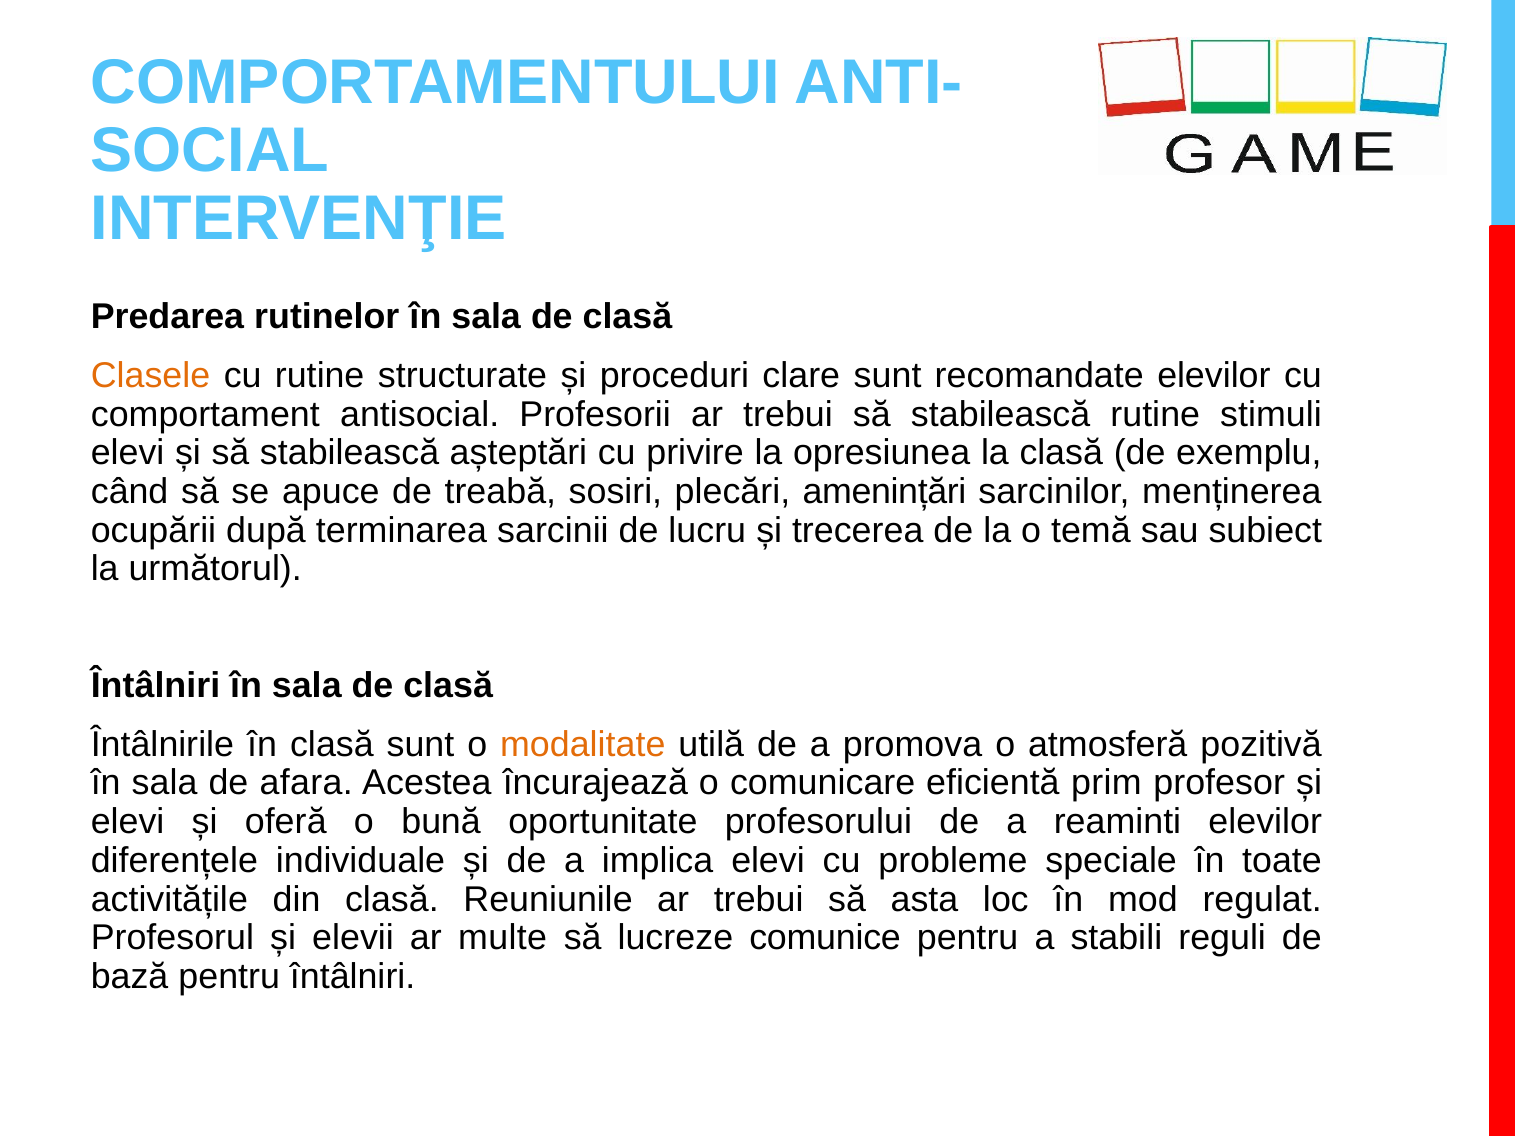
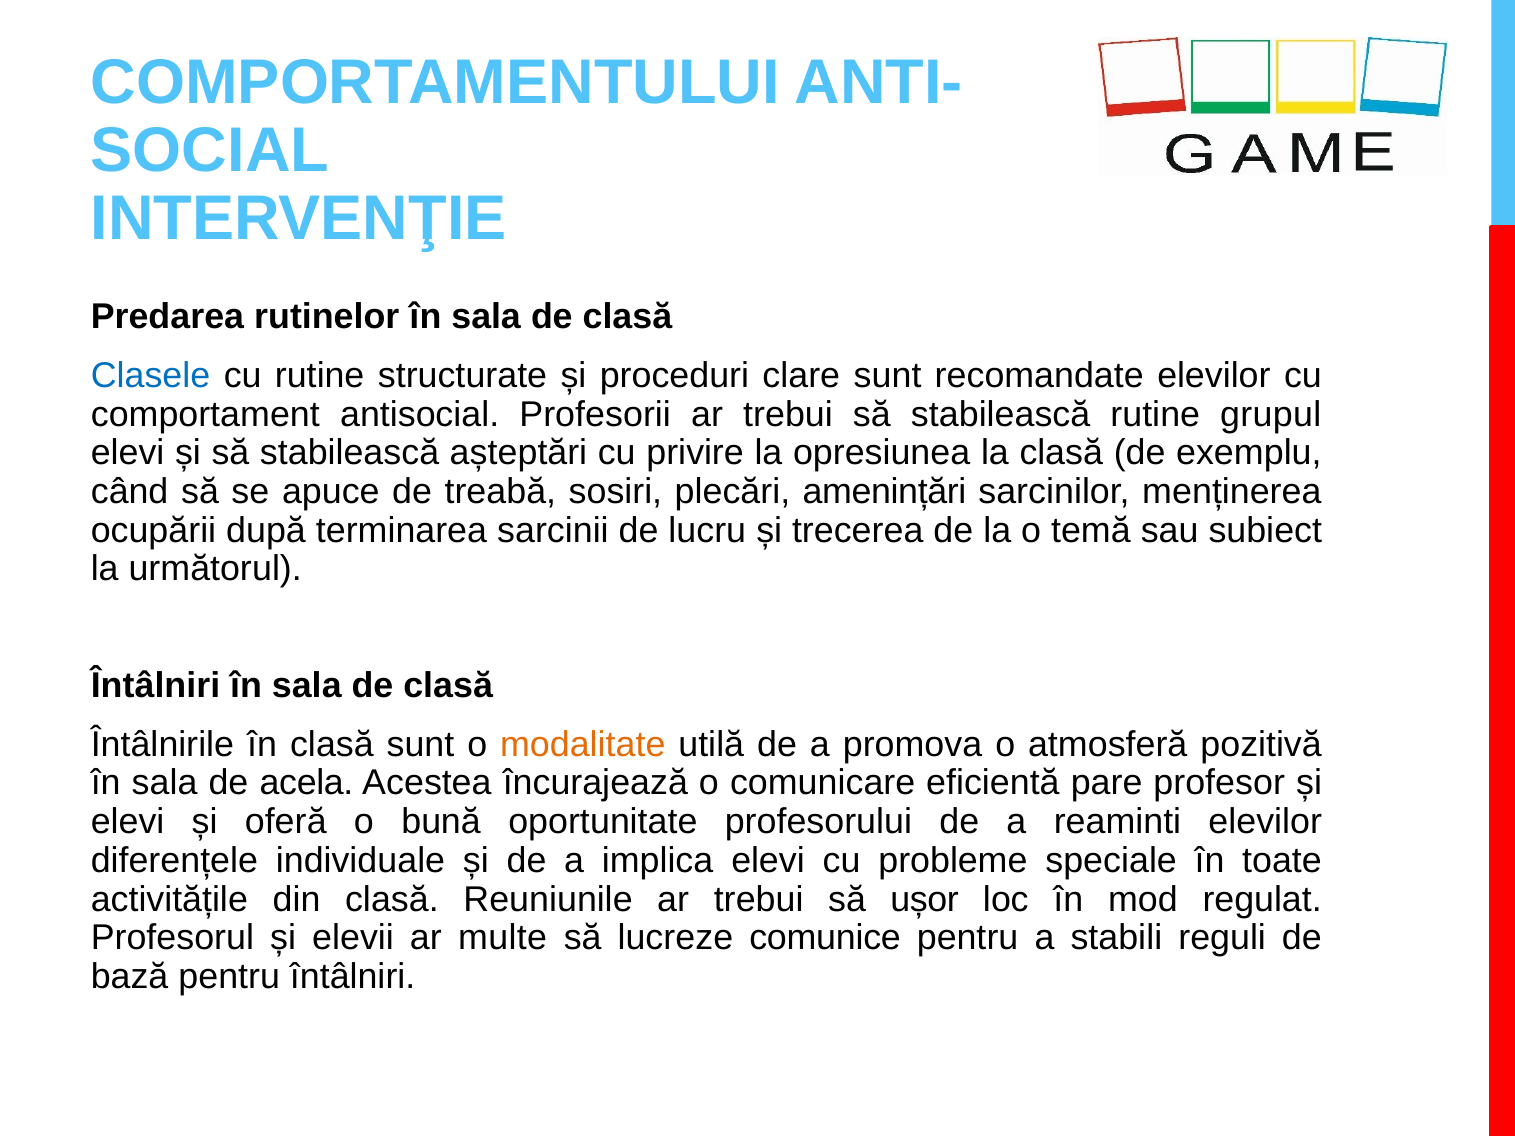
Clasele colour: orange -> blue (151, 376)
stimuli: stimuli -> grupul (1271, 414)
afara: afara -> acela (307, 783)
prim: prim -> pare (1107, 783)
asta: asta -> ușor (925, 899)
